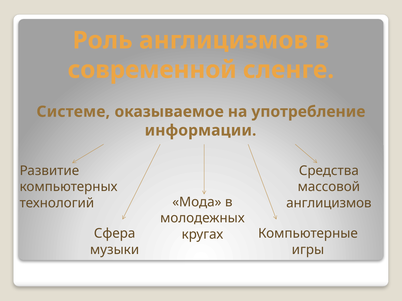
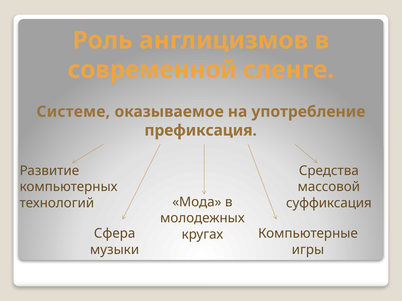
информации: информации -> префиксация (201, 131)
англицизмов: англицизмов -> суффиксация (329, 203)
